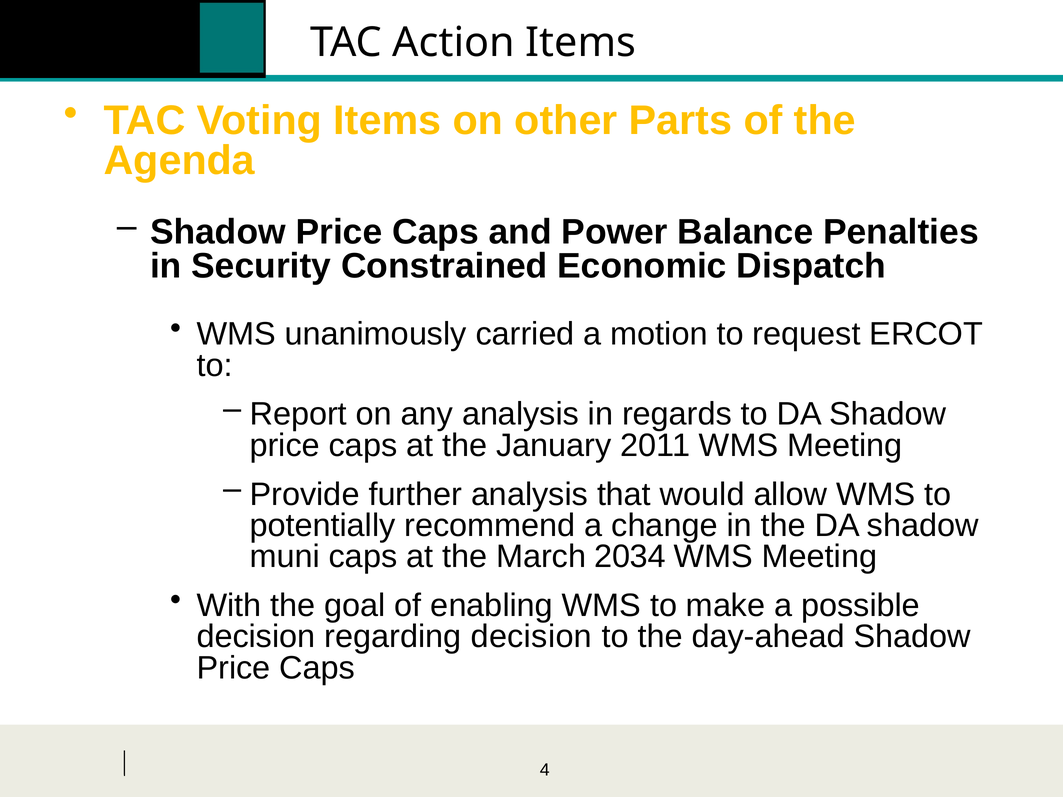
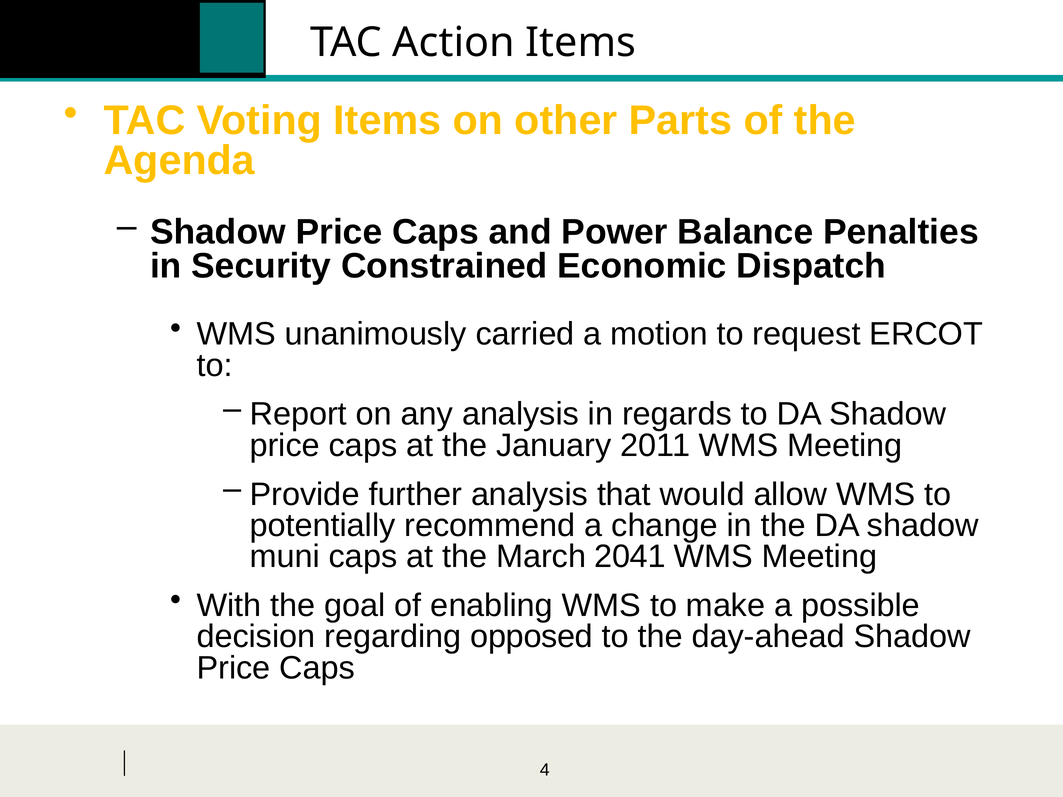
2034: 2034 -> 2041 (630, 557)
regarding decision: decision -> opposed (532, 637)
